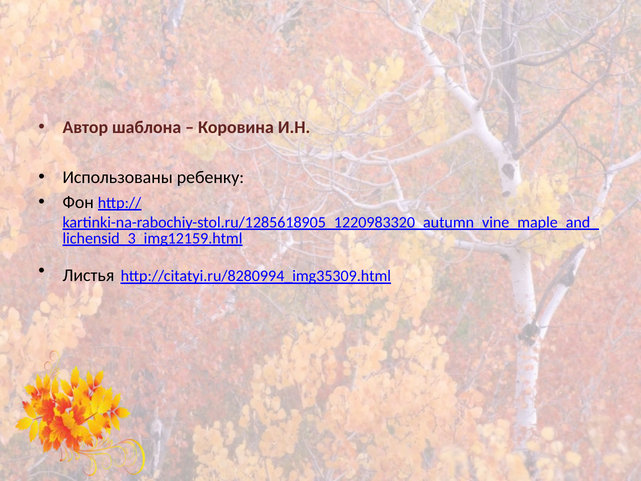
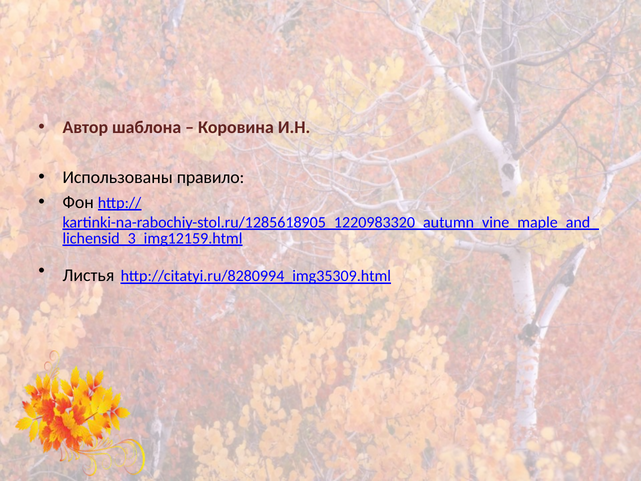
ребенку: ребенку -> правило (211, 177)
